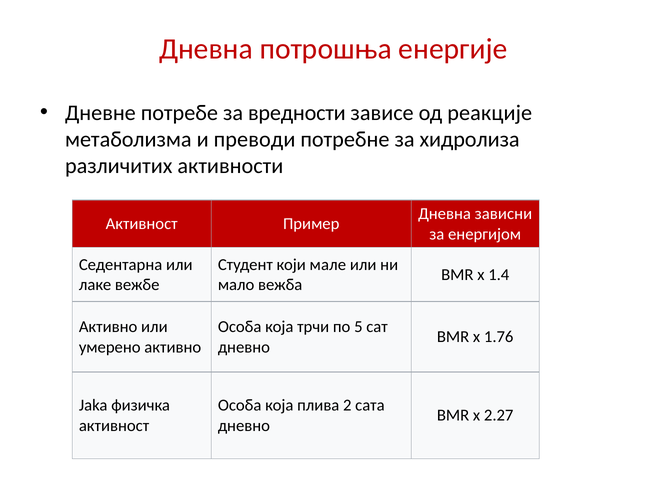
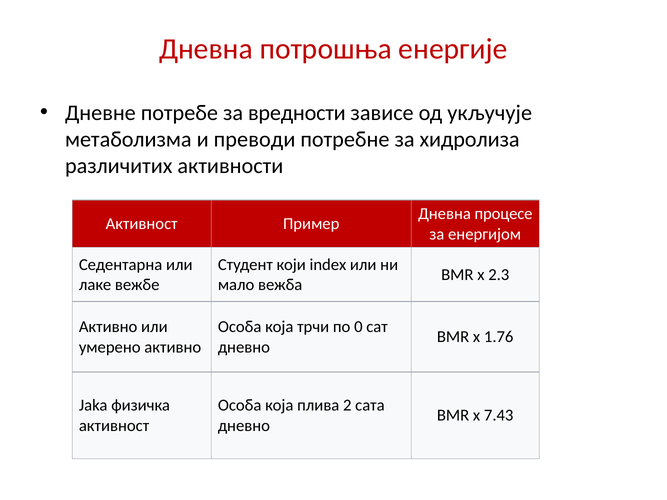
реакције: реакције -> укључује (490, 113)
зависни: зависни -> процесе (504, 214)
мале: мале -> index (328, 265)
1.4: 1.4 -> 2.3 (499, 275)
5: 5 -> 0 (358, 327)
2.27: 2.27 -> 7.43 (499, 416)
